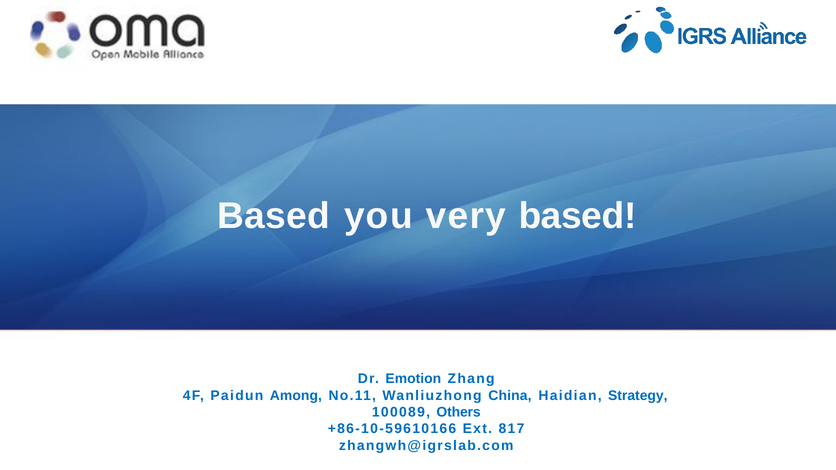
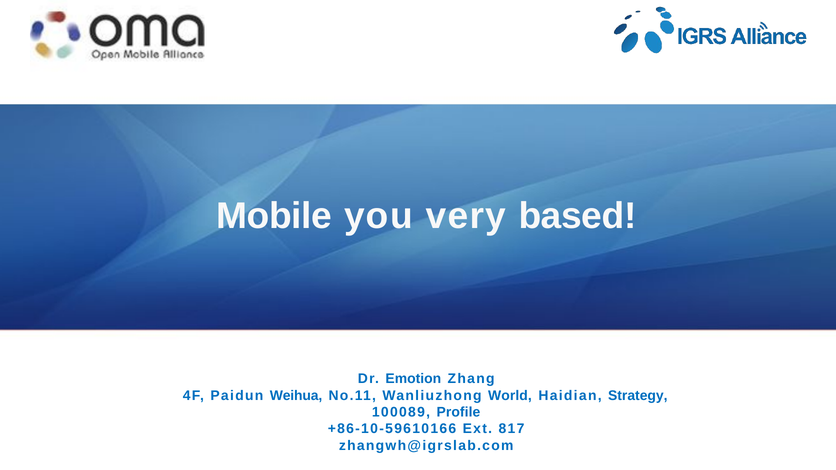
Based: Based -> Mobile (274, 216)
Among: Among -> Weihua (296, 396)
China: China -> World (510, 396)
Others: Others -> Profile (458, 412)
